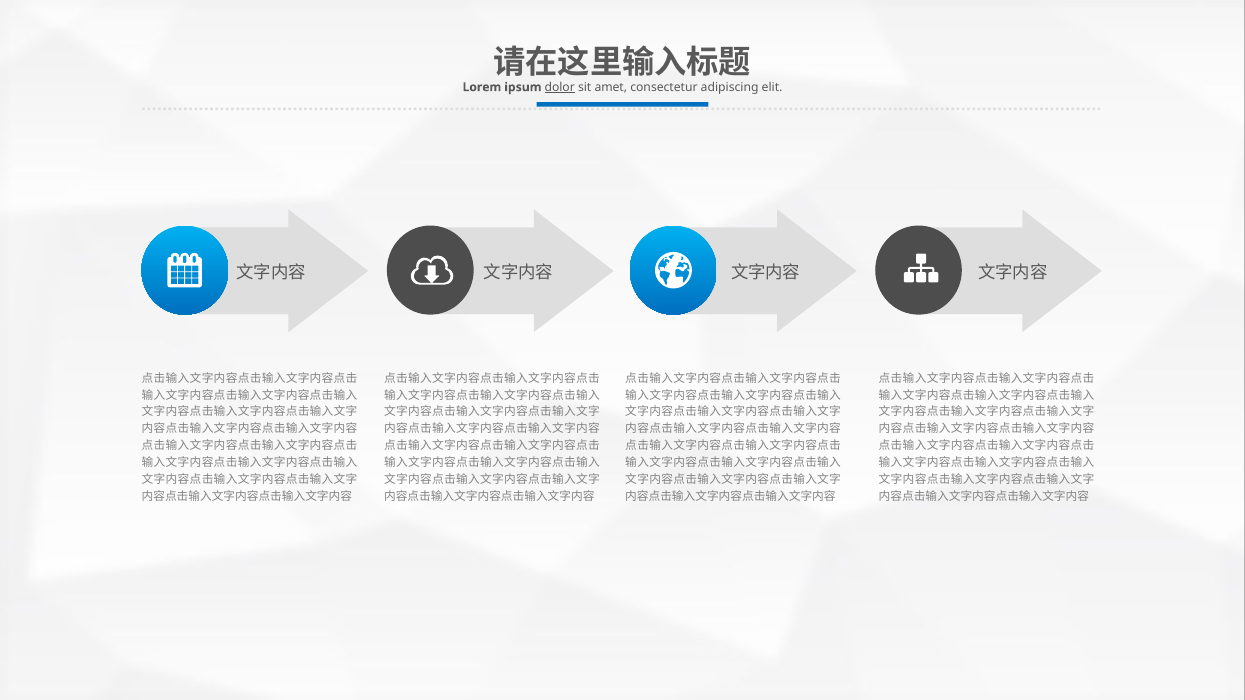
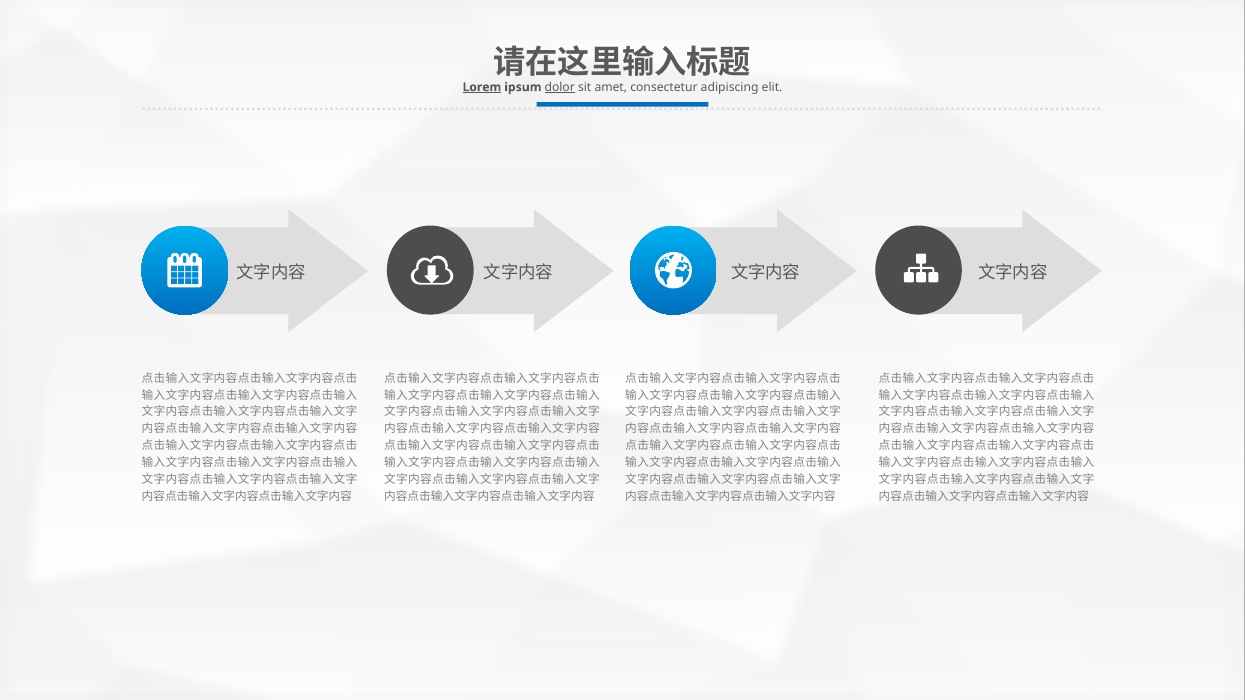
Lorem underline: none -> present (482, 87)
